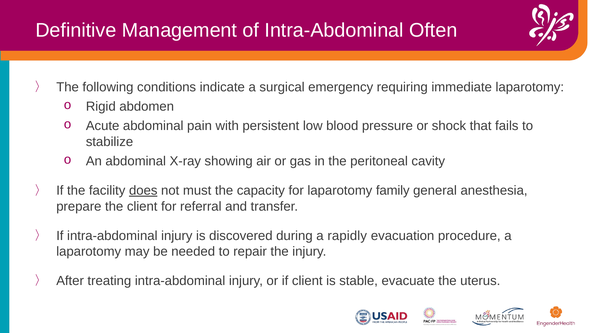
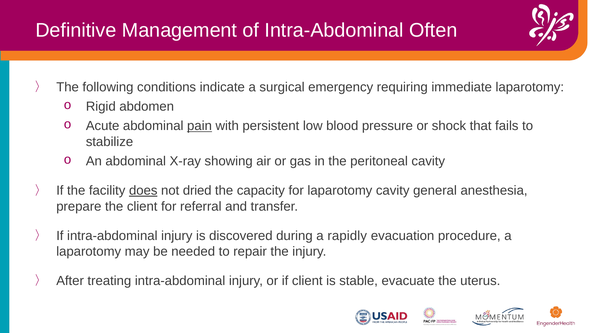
pain underline: none -> present (200, 126)
must: must -> dried (197, 191)
laparotomy family: family -> cavity (393, 191)
